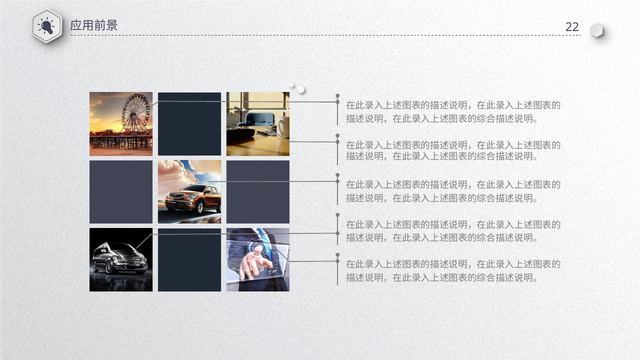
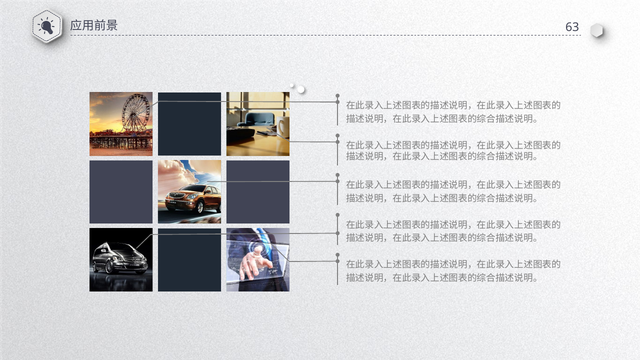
22: 22 -> 63 (572, 27)
